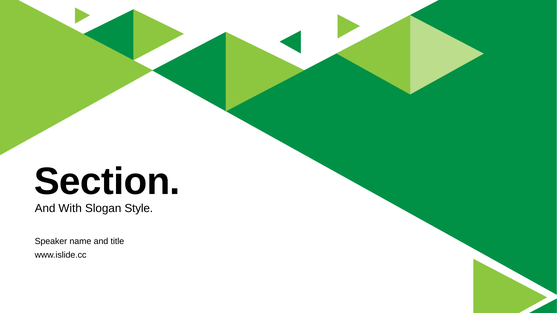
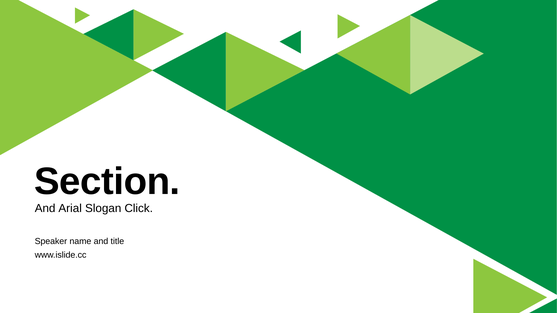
With: With -> Arial (70, 209)
Style: Style -> Click (139, 209)
